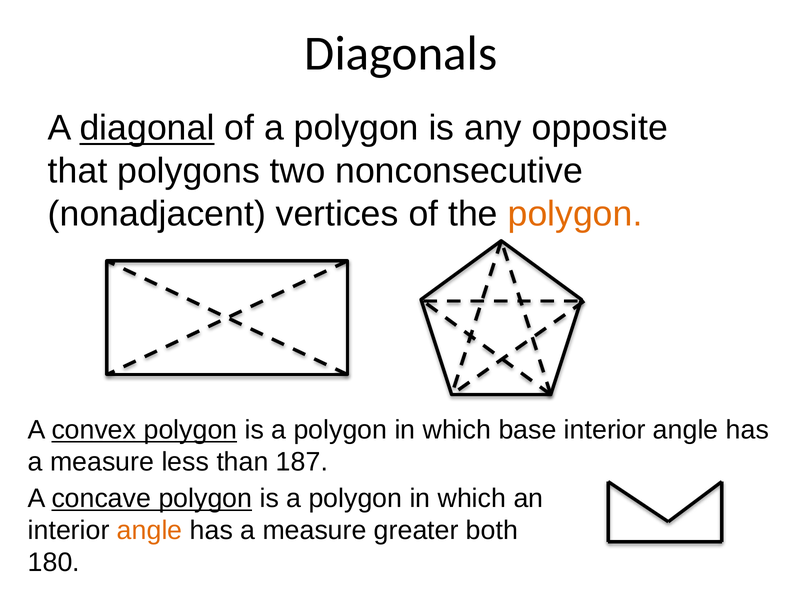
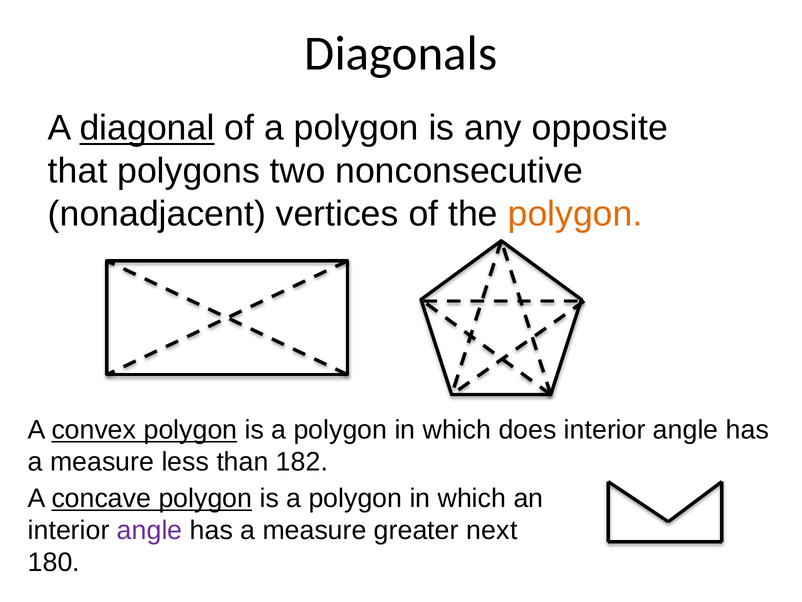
base: base -> does (528, 430)
187: 187 -> 182 (302, 462)
angle colour: orange -> purple (150, 530)
both: both -> next (492, 530)
